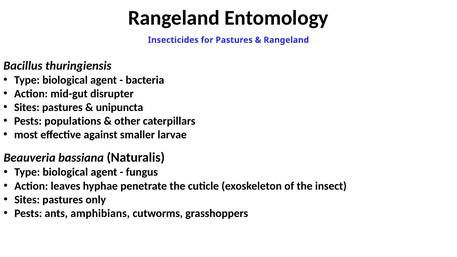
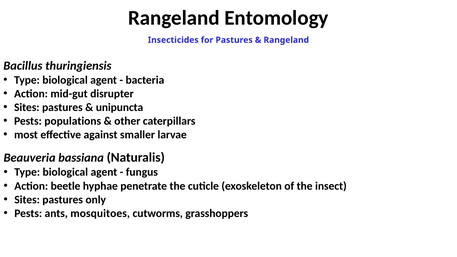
leaves: leaves -> beetle (66, 186)
amphibians: amphibians -> mosquitoes (100, 213)
